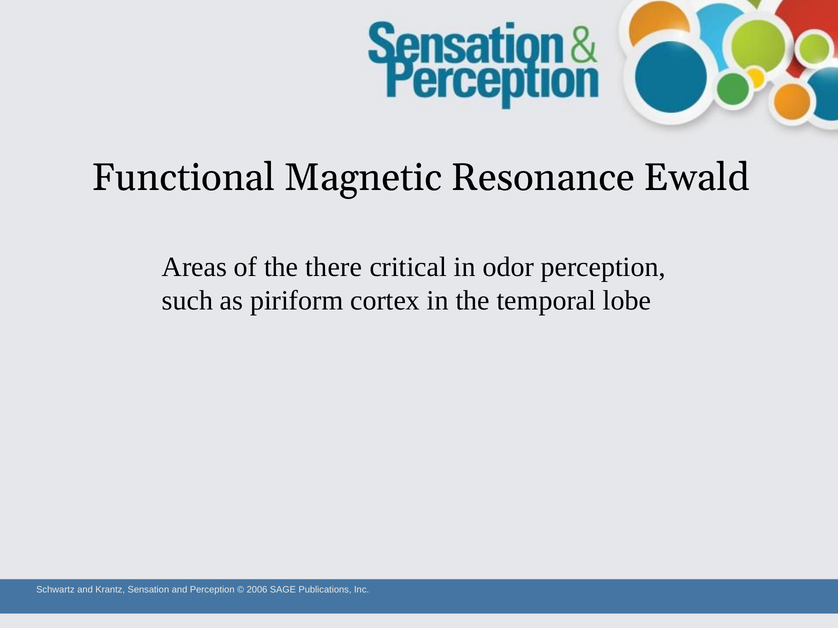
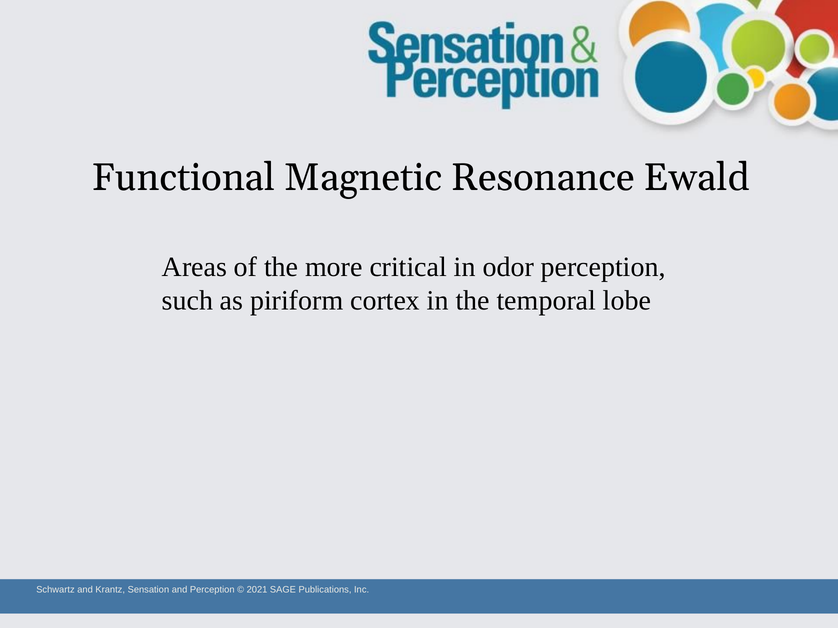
there: there -> more (334, 267)
2006: 2006 -> 2021 (257, 590)
